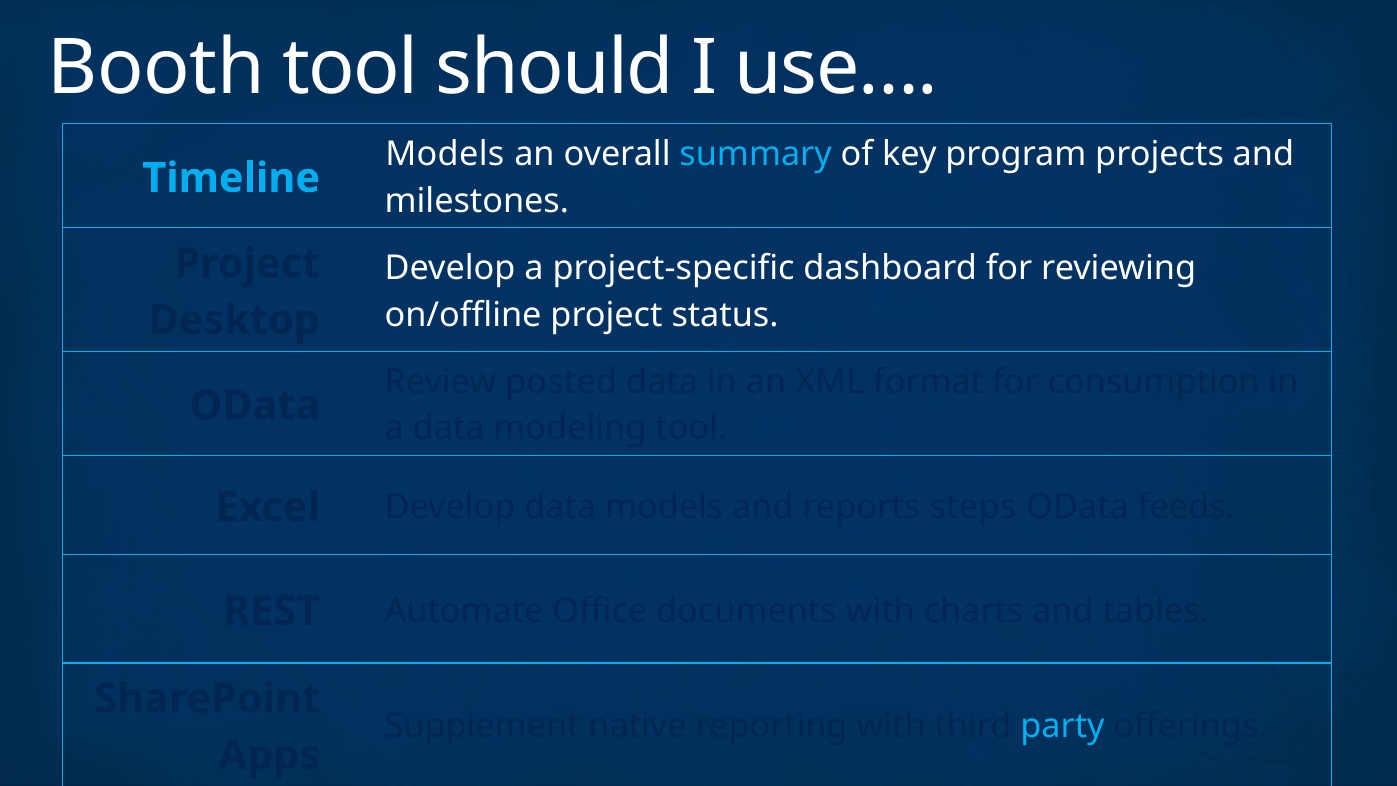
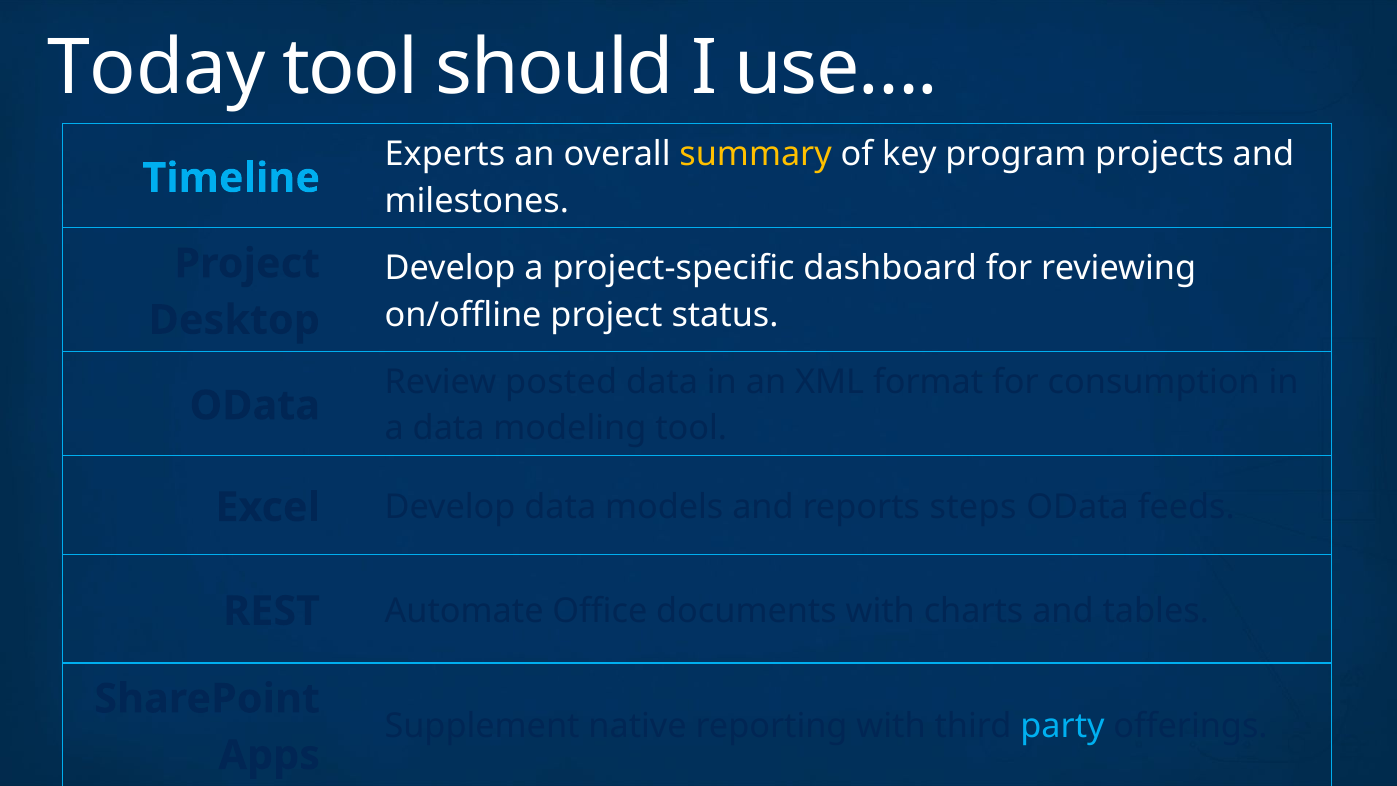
Booth: Booth -> Today (156, 68)
Models: Models -> Experts (445, 154)
summary colour: light blue -> yellow (756, 154)
